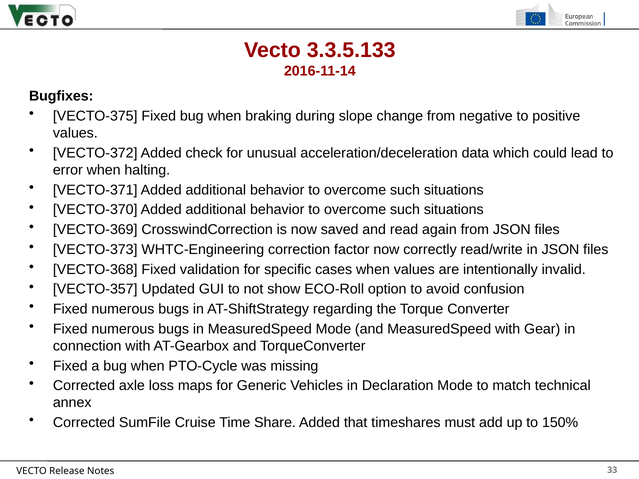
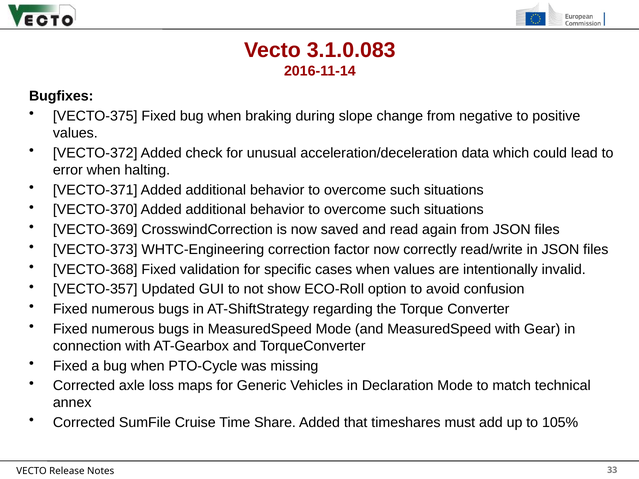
3.3.5.133: 3.3.5.133 -> 3.1.0.083 (351, 50)
150%: 150% -> 105% (560, 423)
